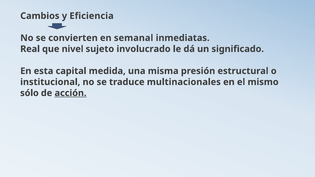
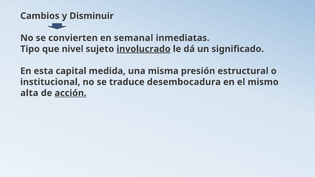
Eficiencia: Eficiencia -> Disminuir (92, 16)
Real: Real -> Tipo (30, 49)
involucrado underline: none -> present (144, 49)
multinacionales: multinacionales -> desembocadura (184, 82)
sólo: sólo -> alta (29, 93)
